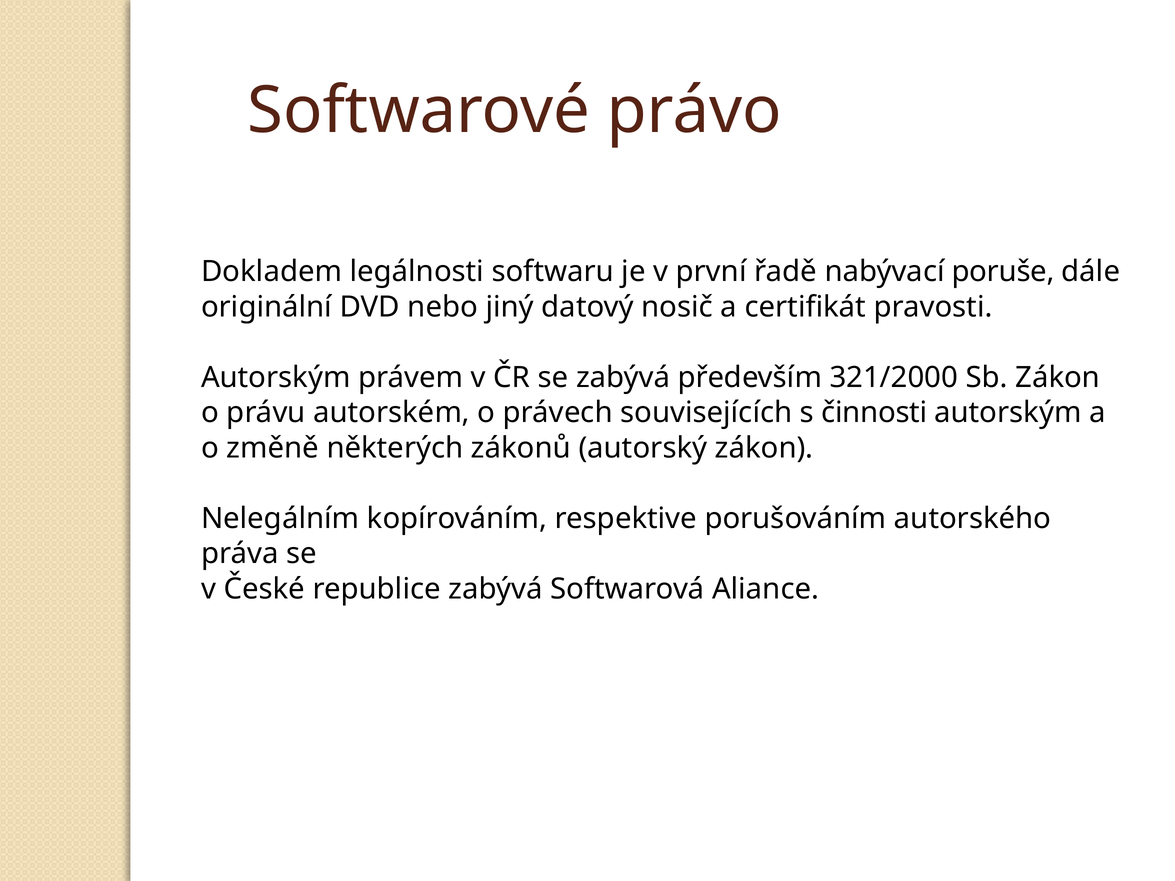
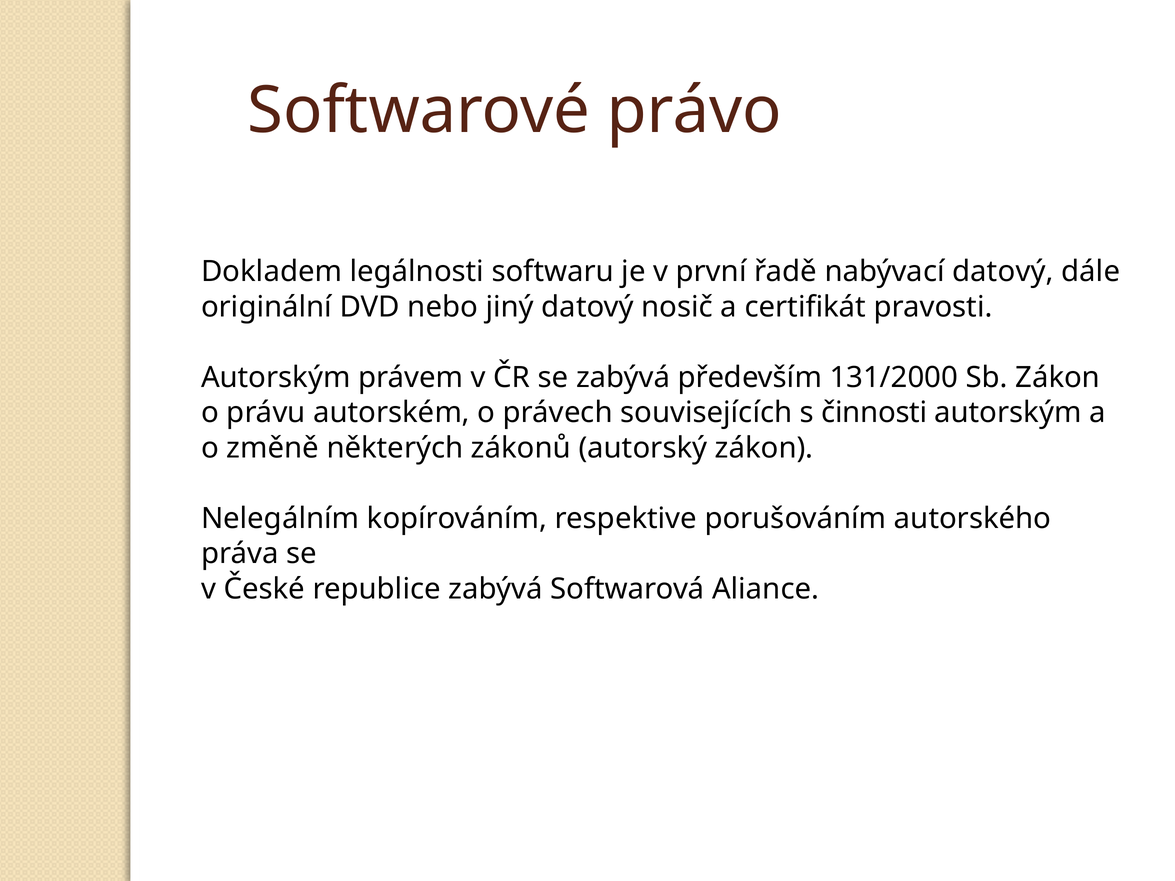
nabývací poruše: poruše -> datový (1003, 272)
321/2000: 321/2000 -> 131/2000 (894, 378)
